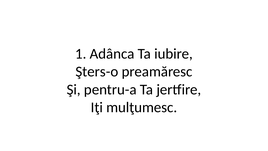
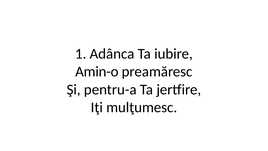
Şters-o: Şters-o -> Amin-o (97, 72)
